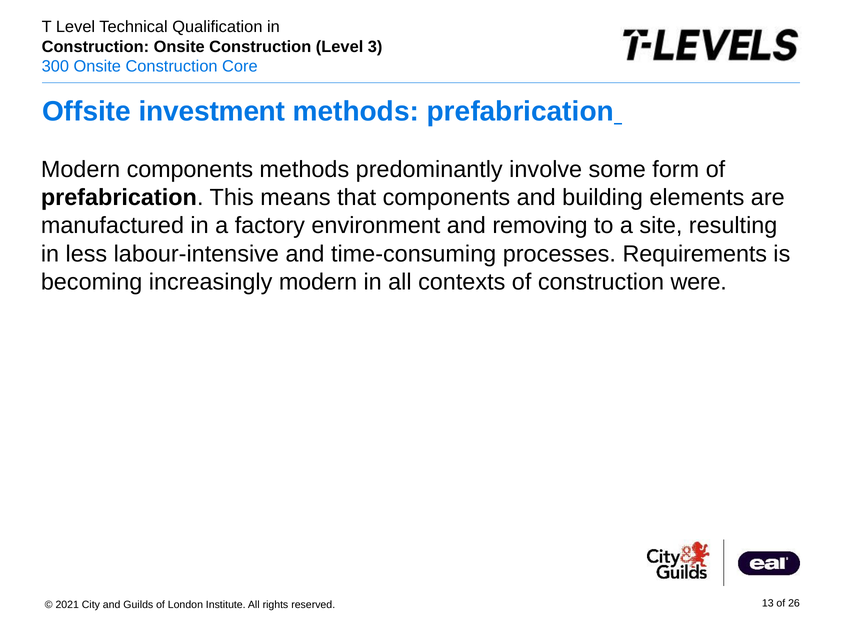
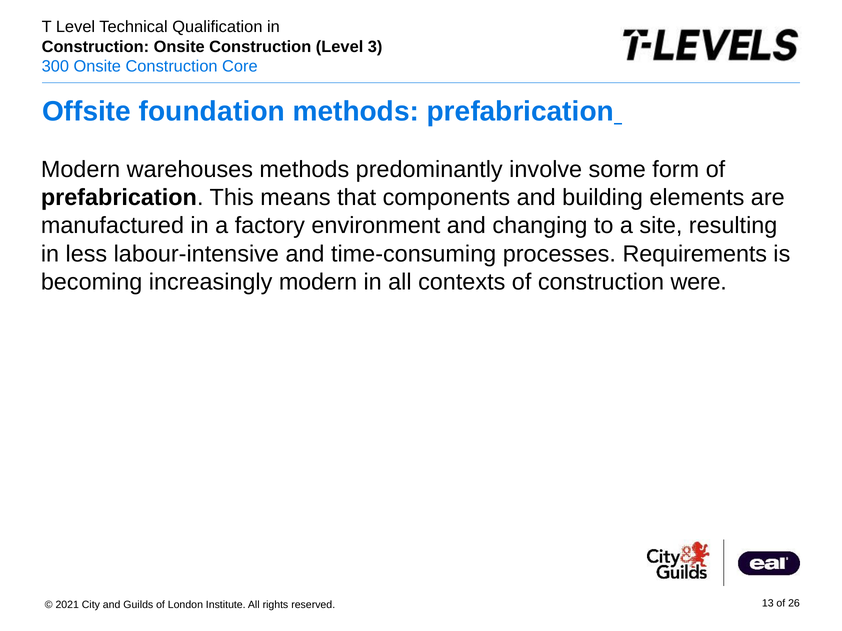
investment: investment -> foundation (212, 112)
Modern components: components -> warehouses (190, 170)
removing: removing -> changing (540, 226)
